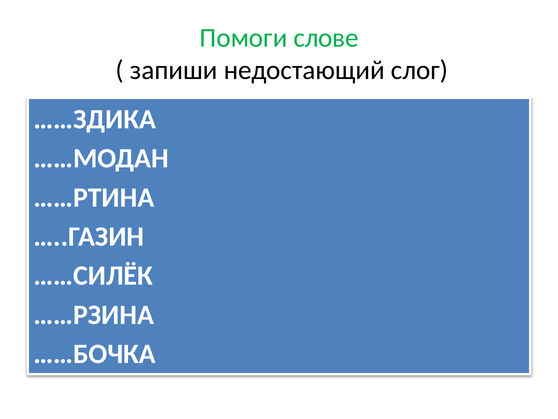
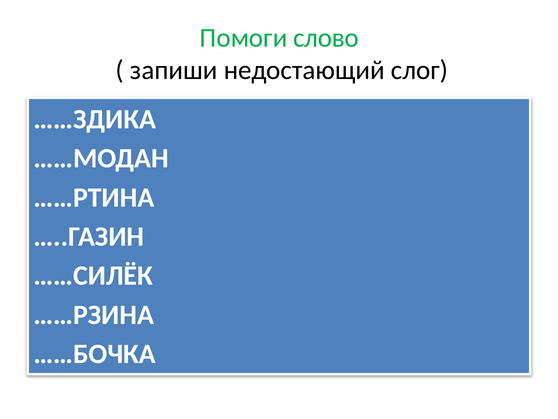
слове: слове -> слово (326, 38)
